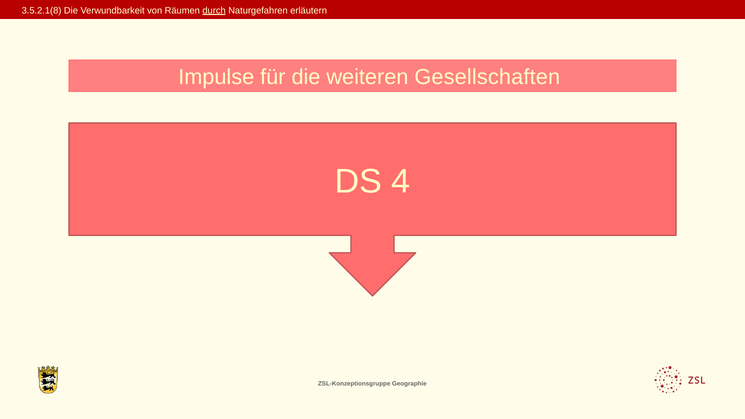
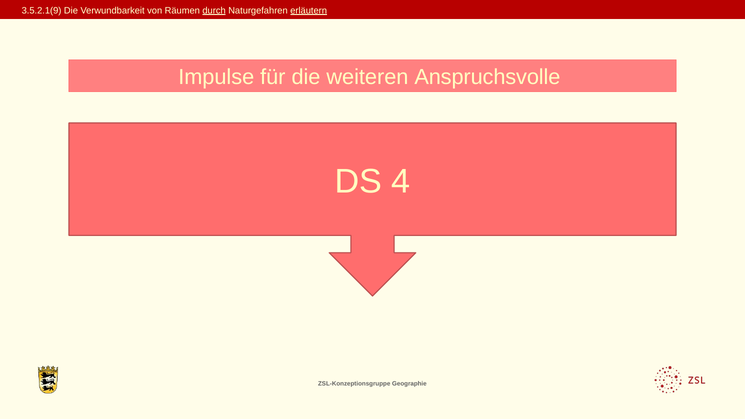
3.5.2.1(8: 3.5.2.1(8 -> 3.5.2.1(9 (42, 11)
erläutern underline: none -> present (309, 11)
Gesellschaften: Gesellschaften -> Anspruchsvolle (487, 77)
